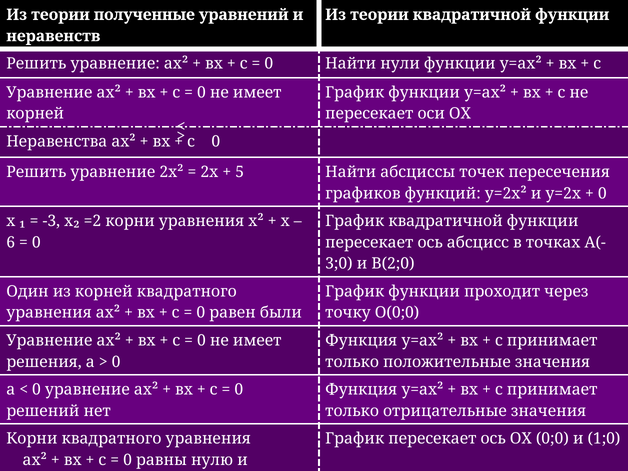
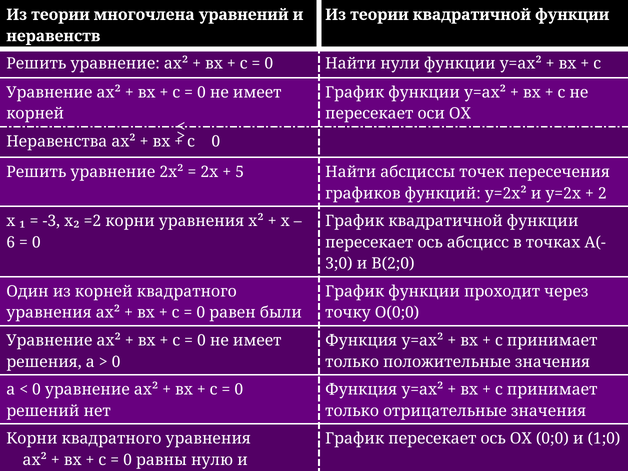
полученные: полученные -> многочлена (144, 15)
0: 0 -> 2 (602, 193)
